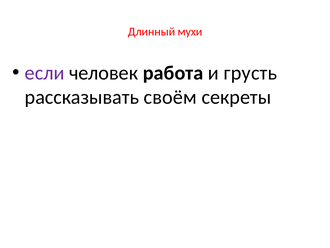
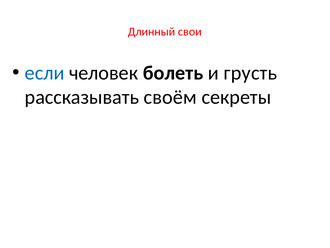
мухи: мухи -> свои (190, 32)
если colour: purple -> blue (45, 73)
работа: работа -> болеть (173, 73)
